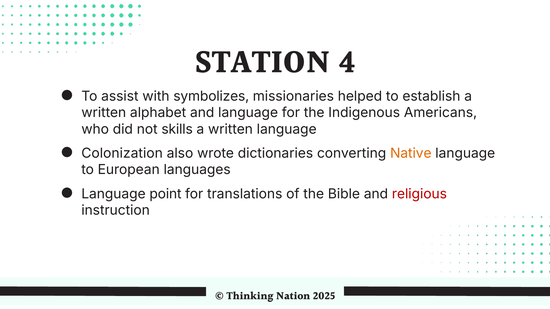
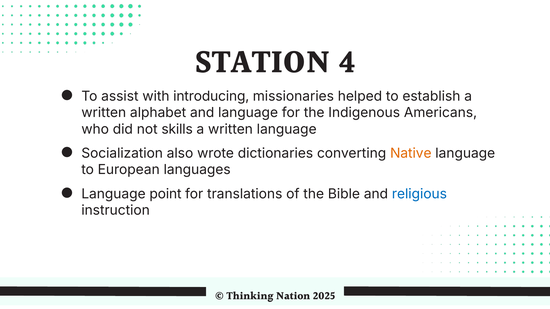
symbolizes: symbolizes -> introducing (211, 96)
Colonization: Colonization -> Socialization (122, 153)
religious colour: red -> blue (419, 194)
